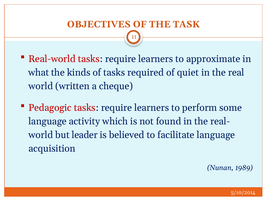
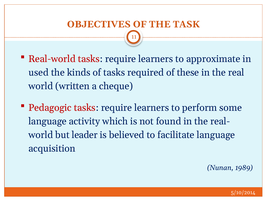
what: what -> used (39, 72)
quiet: quiet -> these (188, 72)
